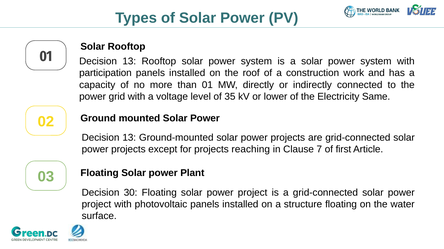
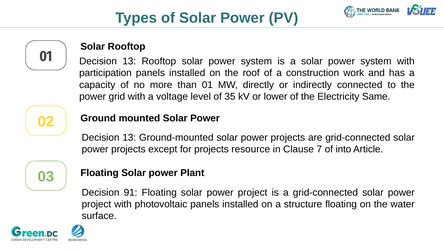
reaching: reaching -> resource (251, 150)
first: first -> into (343, 150)
30: 30 -> 91 (131, 193)
